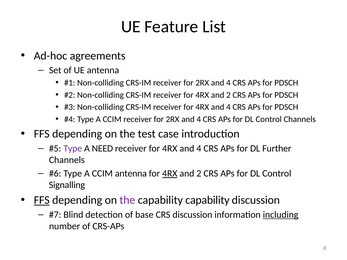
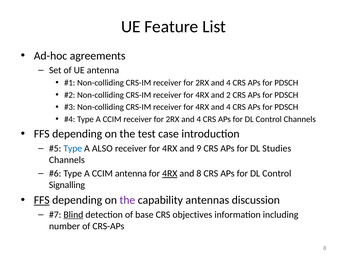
Type colour: purple -> blue (73, 149)
NEED: NEED -> ALSO (102, 149)
4: 4 -> 9 (199, 149)
Further: Further -> Studies (277, 149)
2: 2 -> 8 (199, 174)
capability capability: capability -> antennas (207, 200)
Blind underline: none -> present (73, 215)
CRS discussion: discussion -> objectives (192, 215)
including underline: present -> none (281, 215)
